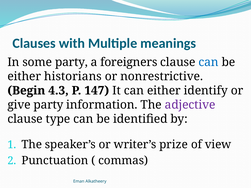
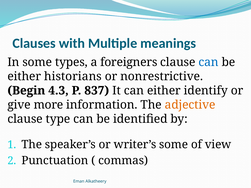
some party: party -> types (71, 62)
147: 147 -> 837 (97, 91)
give party: party -> more (48, 105)
adjective colour: purple -> orange (190, 105)
writer’s prize: prize -> some (174, 145)
